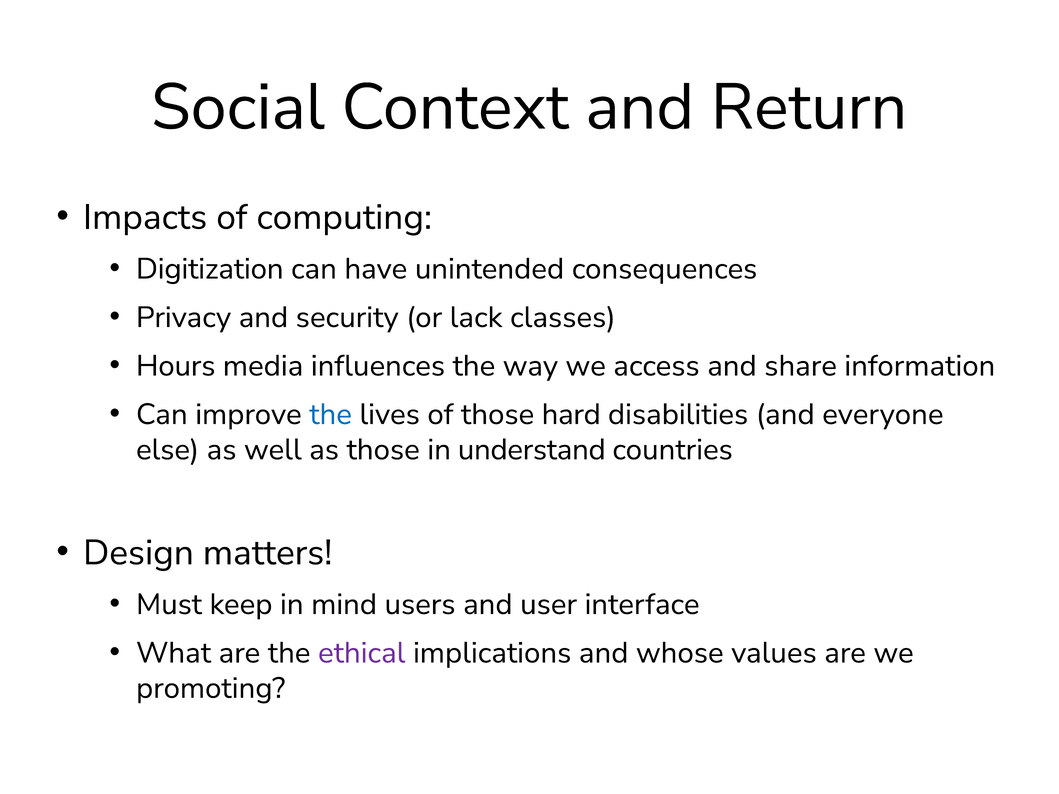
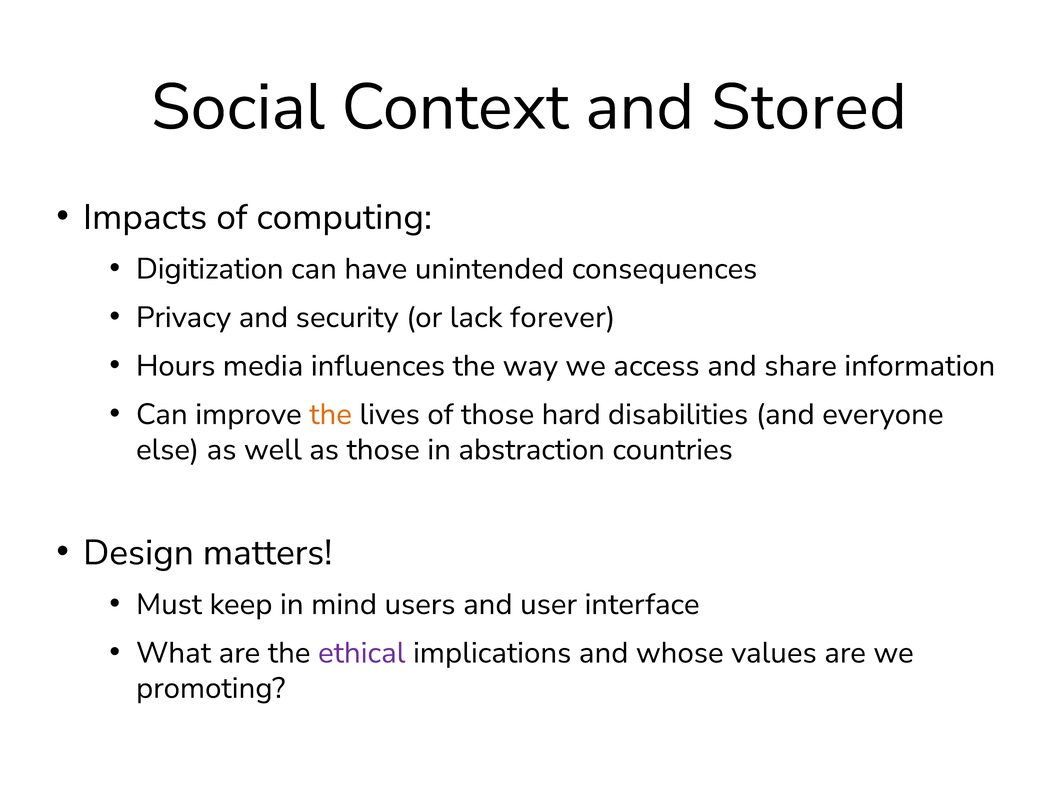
Return: Return -> Stored (809, 107)
classes: classes -> forever (563, 317)
the colour: blue -> orange (331, 414)
understand: understand -> abstraction (532, 450)
